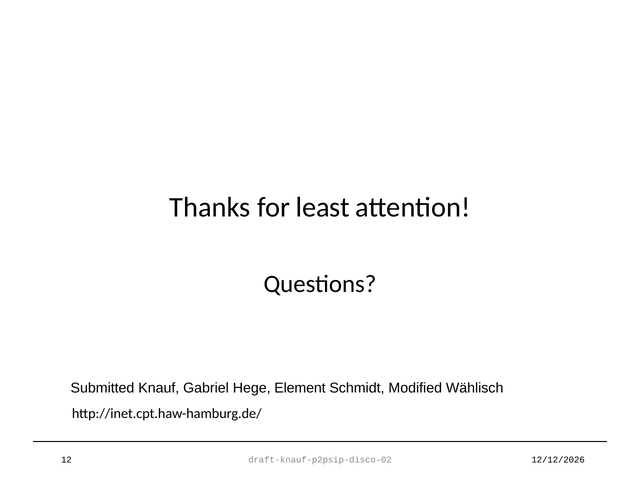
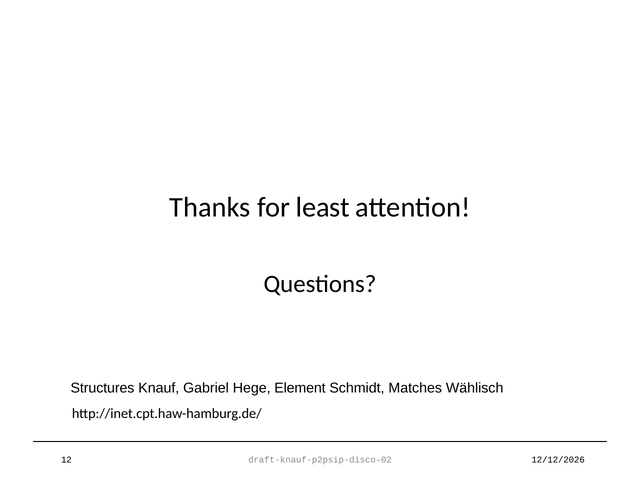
Submitted: Submitted -> Structures (103, 388)
Modified: Modified -> Matches (415, 388)
